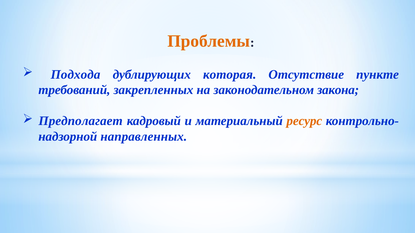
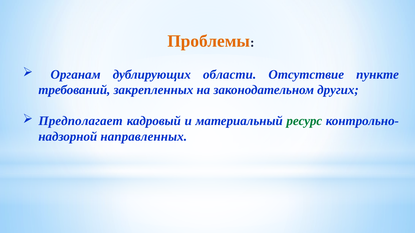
Подхода: Подхода -> Органам (76, 75)
которая: которая -> области (230, 75)
закона: закона -> других (338, 90)
ресурс colour: orange -> green (304, 121)
